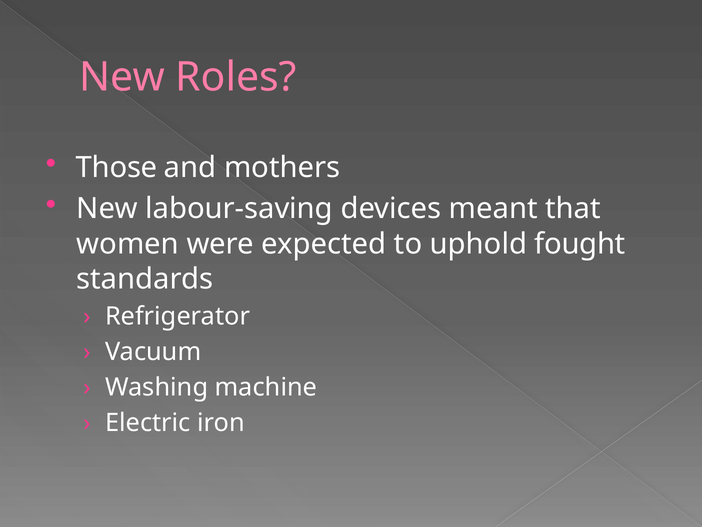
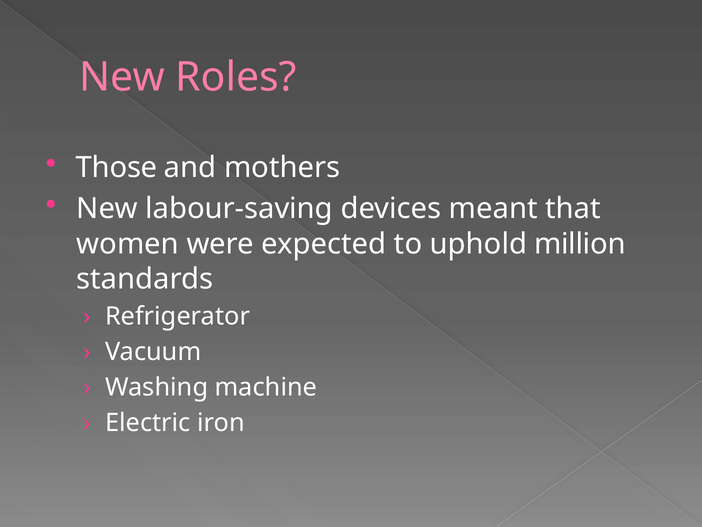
fought: fought -> million (580, 244)
